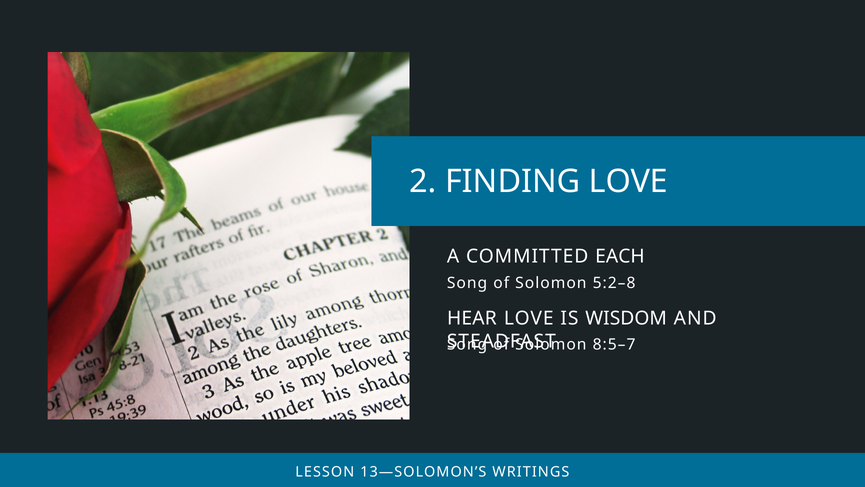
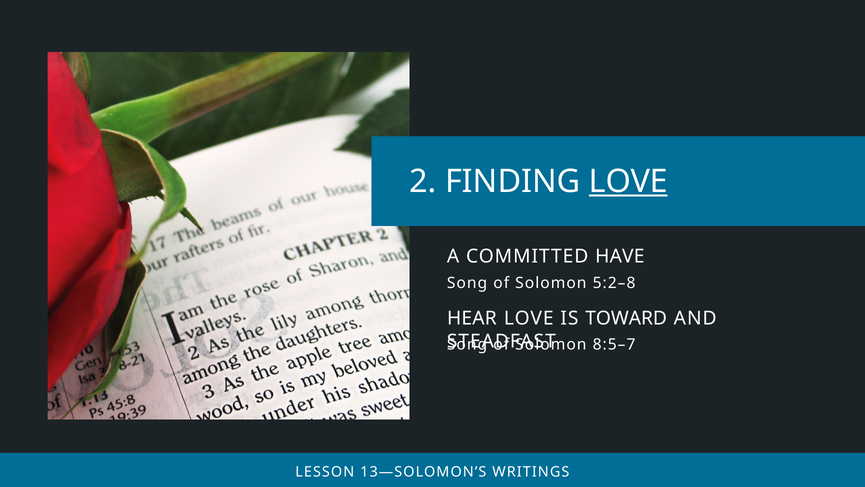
LOVE underline: none -> present (628, 182)
EACH: EACH -> HAVE (620, 256)
WISDOM: WISDOM -> TOWARD (626, 318)
